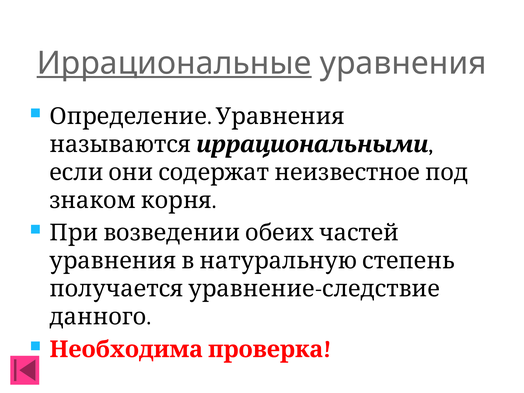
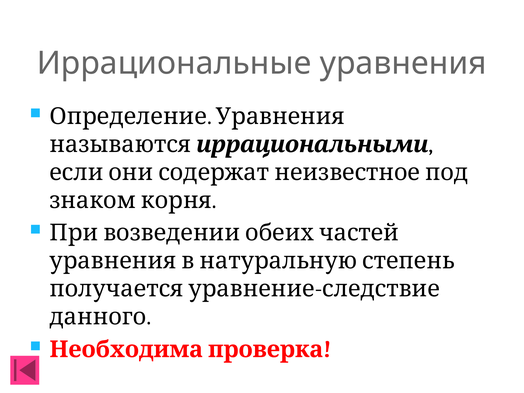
Иррациональные underline: present -> none (174, 63)
